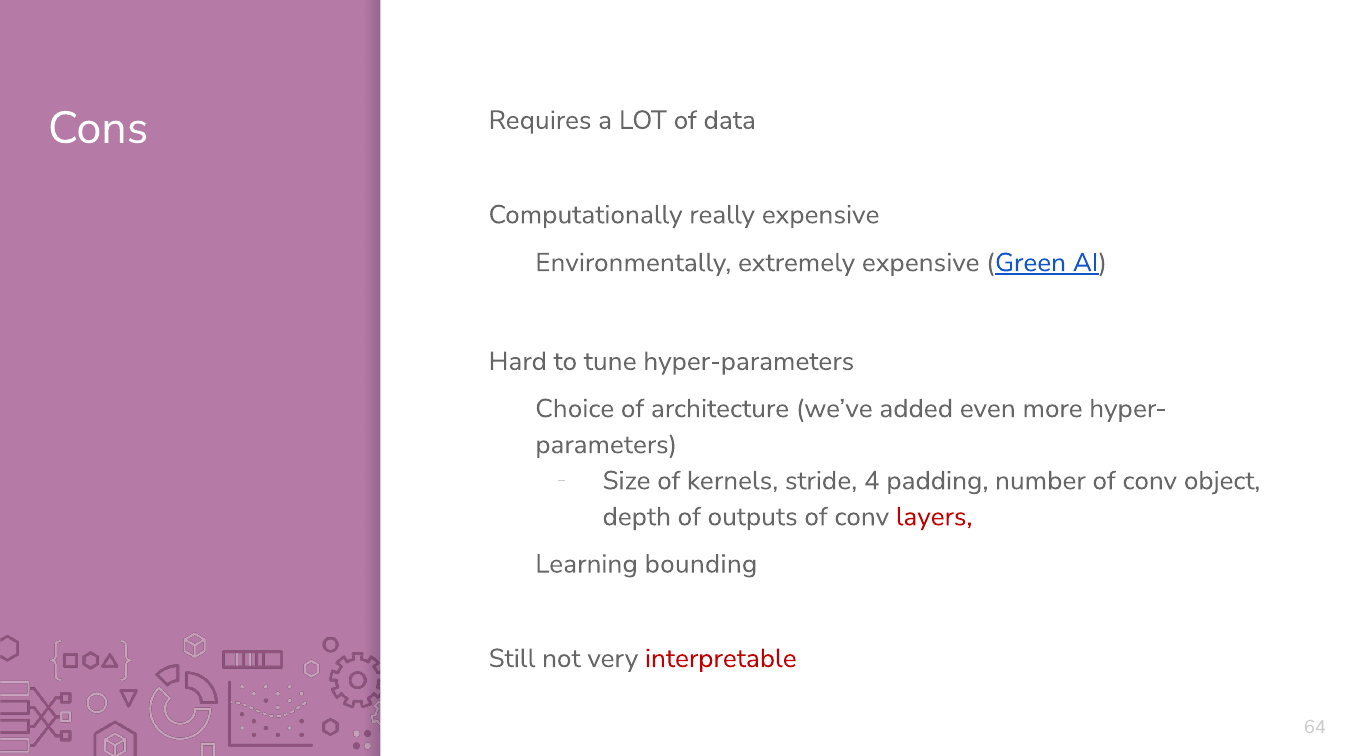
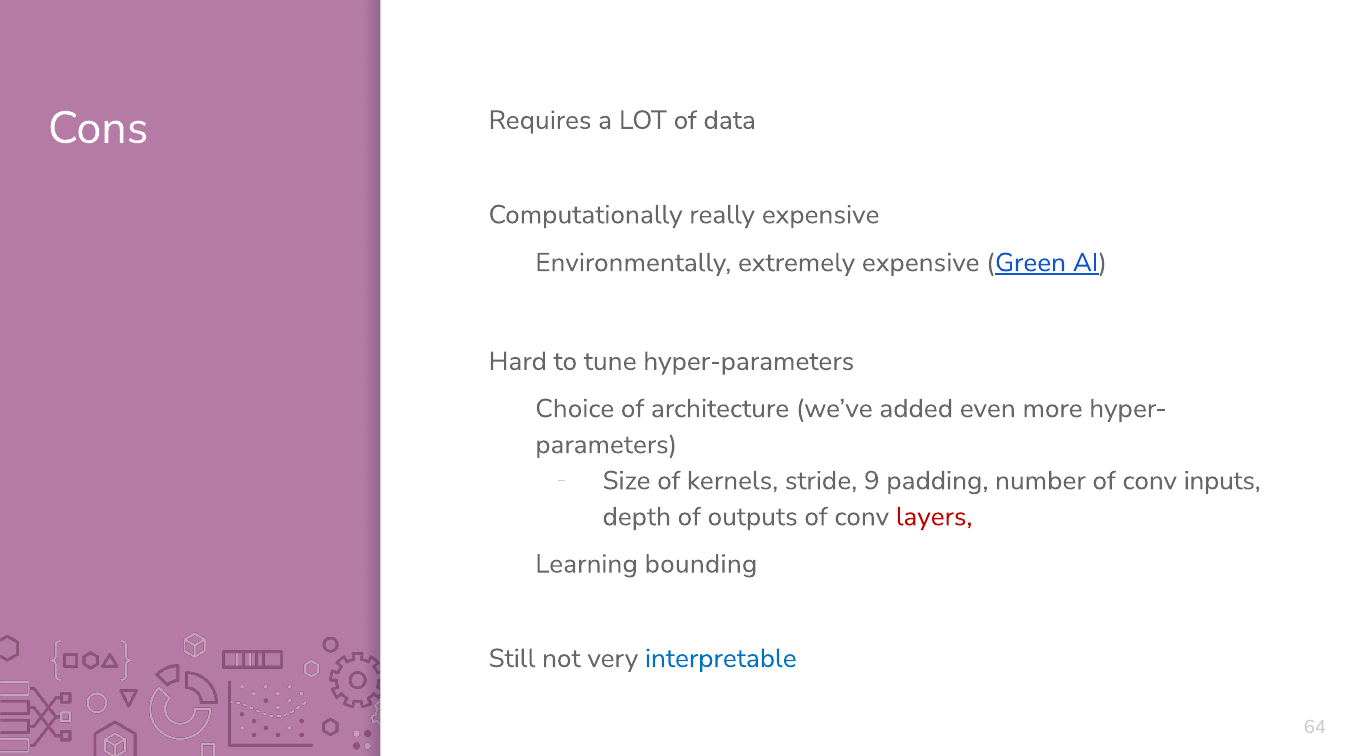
4: 4 -> 9 (872, 481)
object: object -> inputs (1222, 481)
interpretable colour: red -> blue (721, 659)
